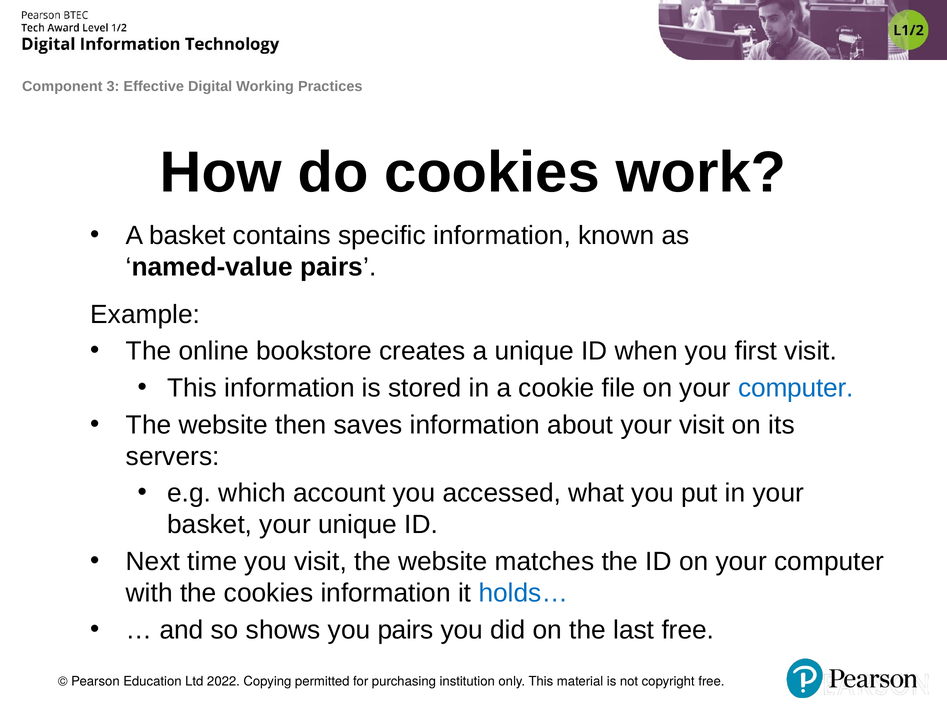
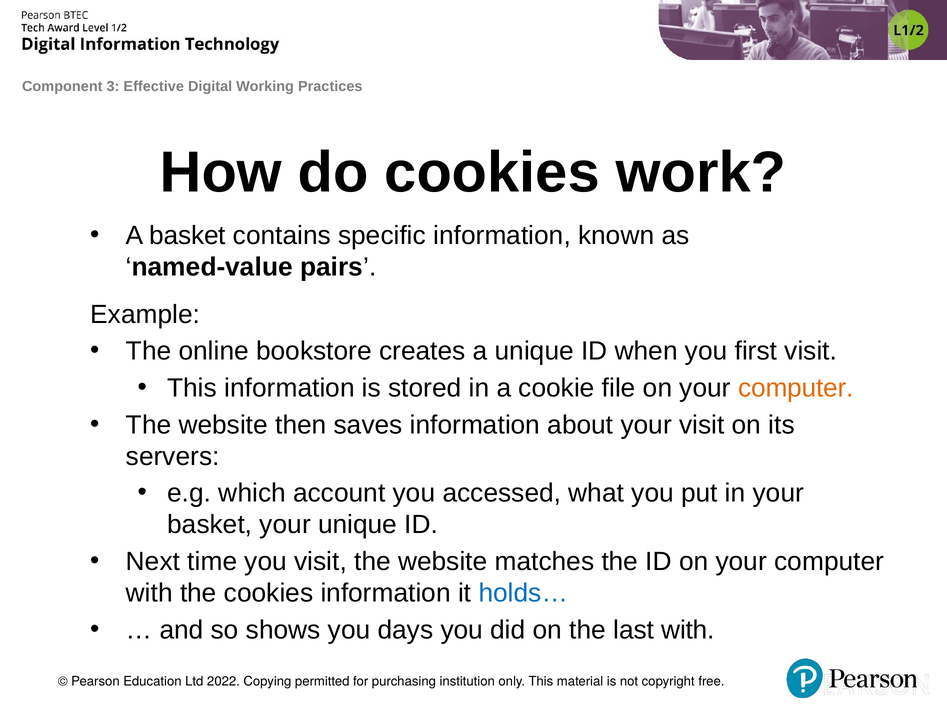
computer colour: blue -> orange (796, 388)
you pairs: pairs -> days (405, 630)
last free: free -> with (688, 630)
